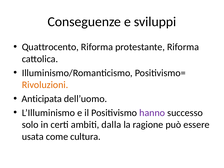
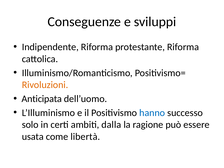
Quattrocento: Quattrocento -> Indipendente (50, 47)
hanno colour: purple -> blue (152, 113)
cultura: cultura -> libertà (85, 137)
